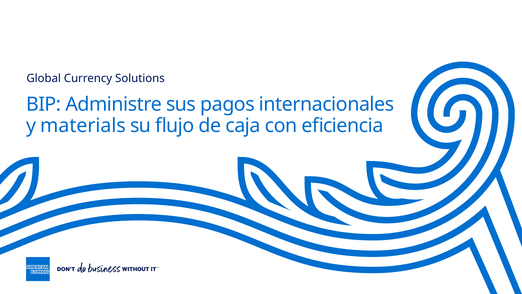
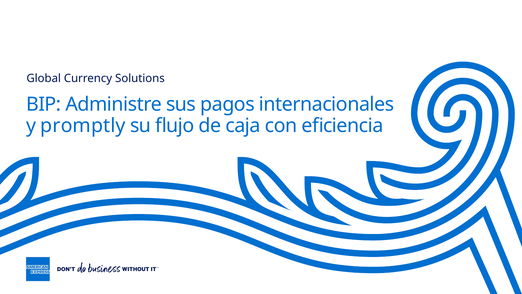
materials: materials -> promptly (83, 126)
